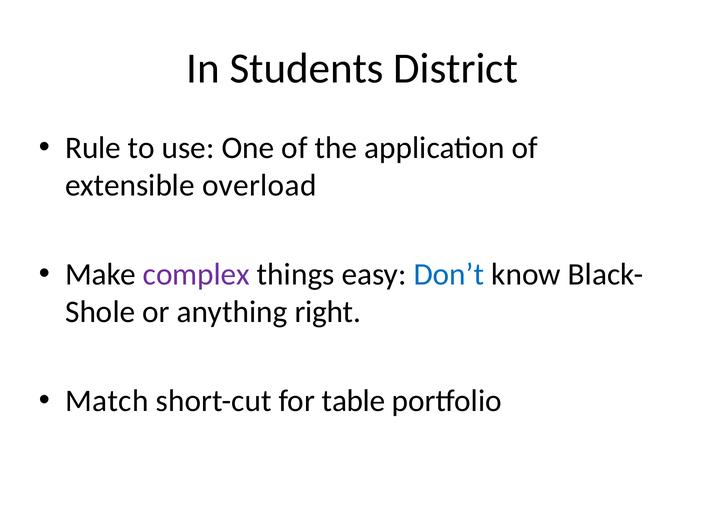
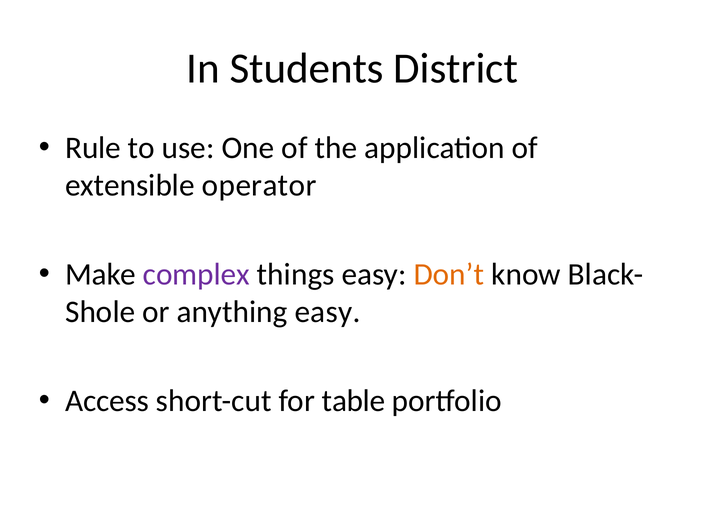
overload: overload -> operator (259, 185)
Don’t colour: blue -> orange (449, 274)
anything right: right -> easy (328, 312)
Match: Match -> Access (107, 401)
